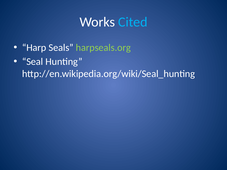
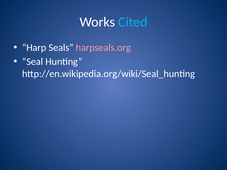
harpseals.org colour: light green -> pink (103, 48)
